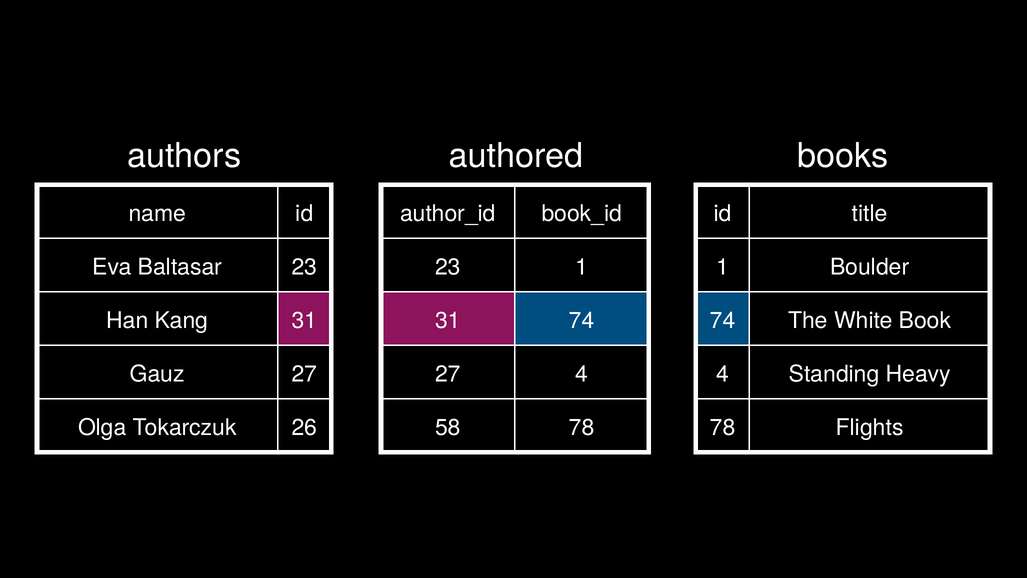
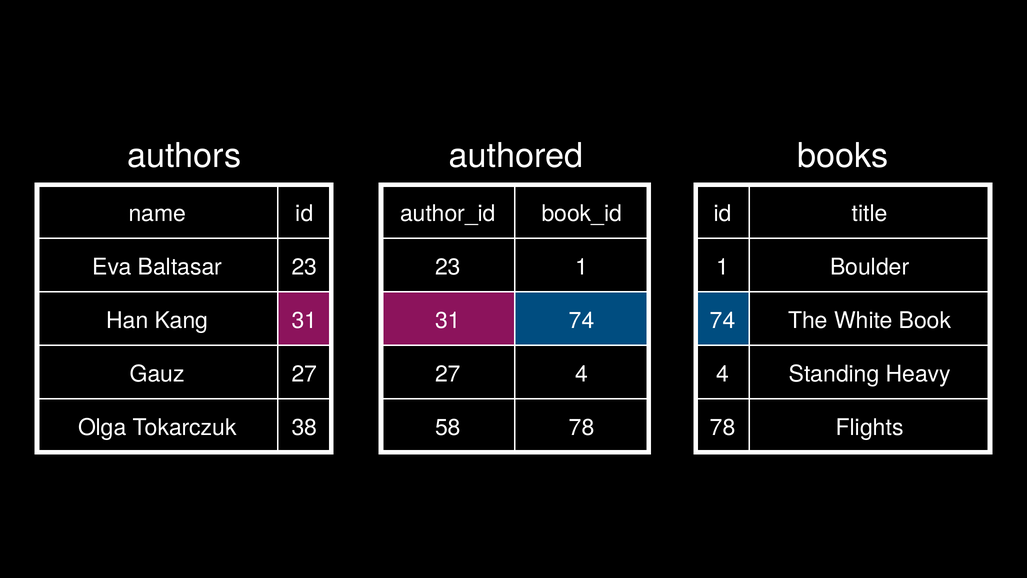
26: 26 -> 38 (304, 428)
